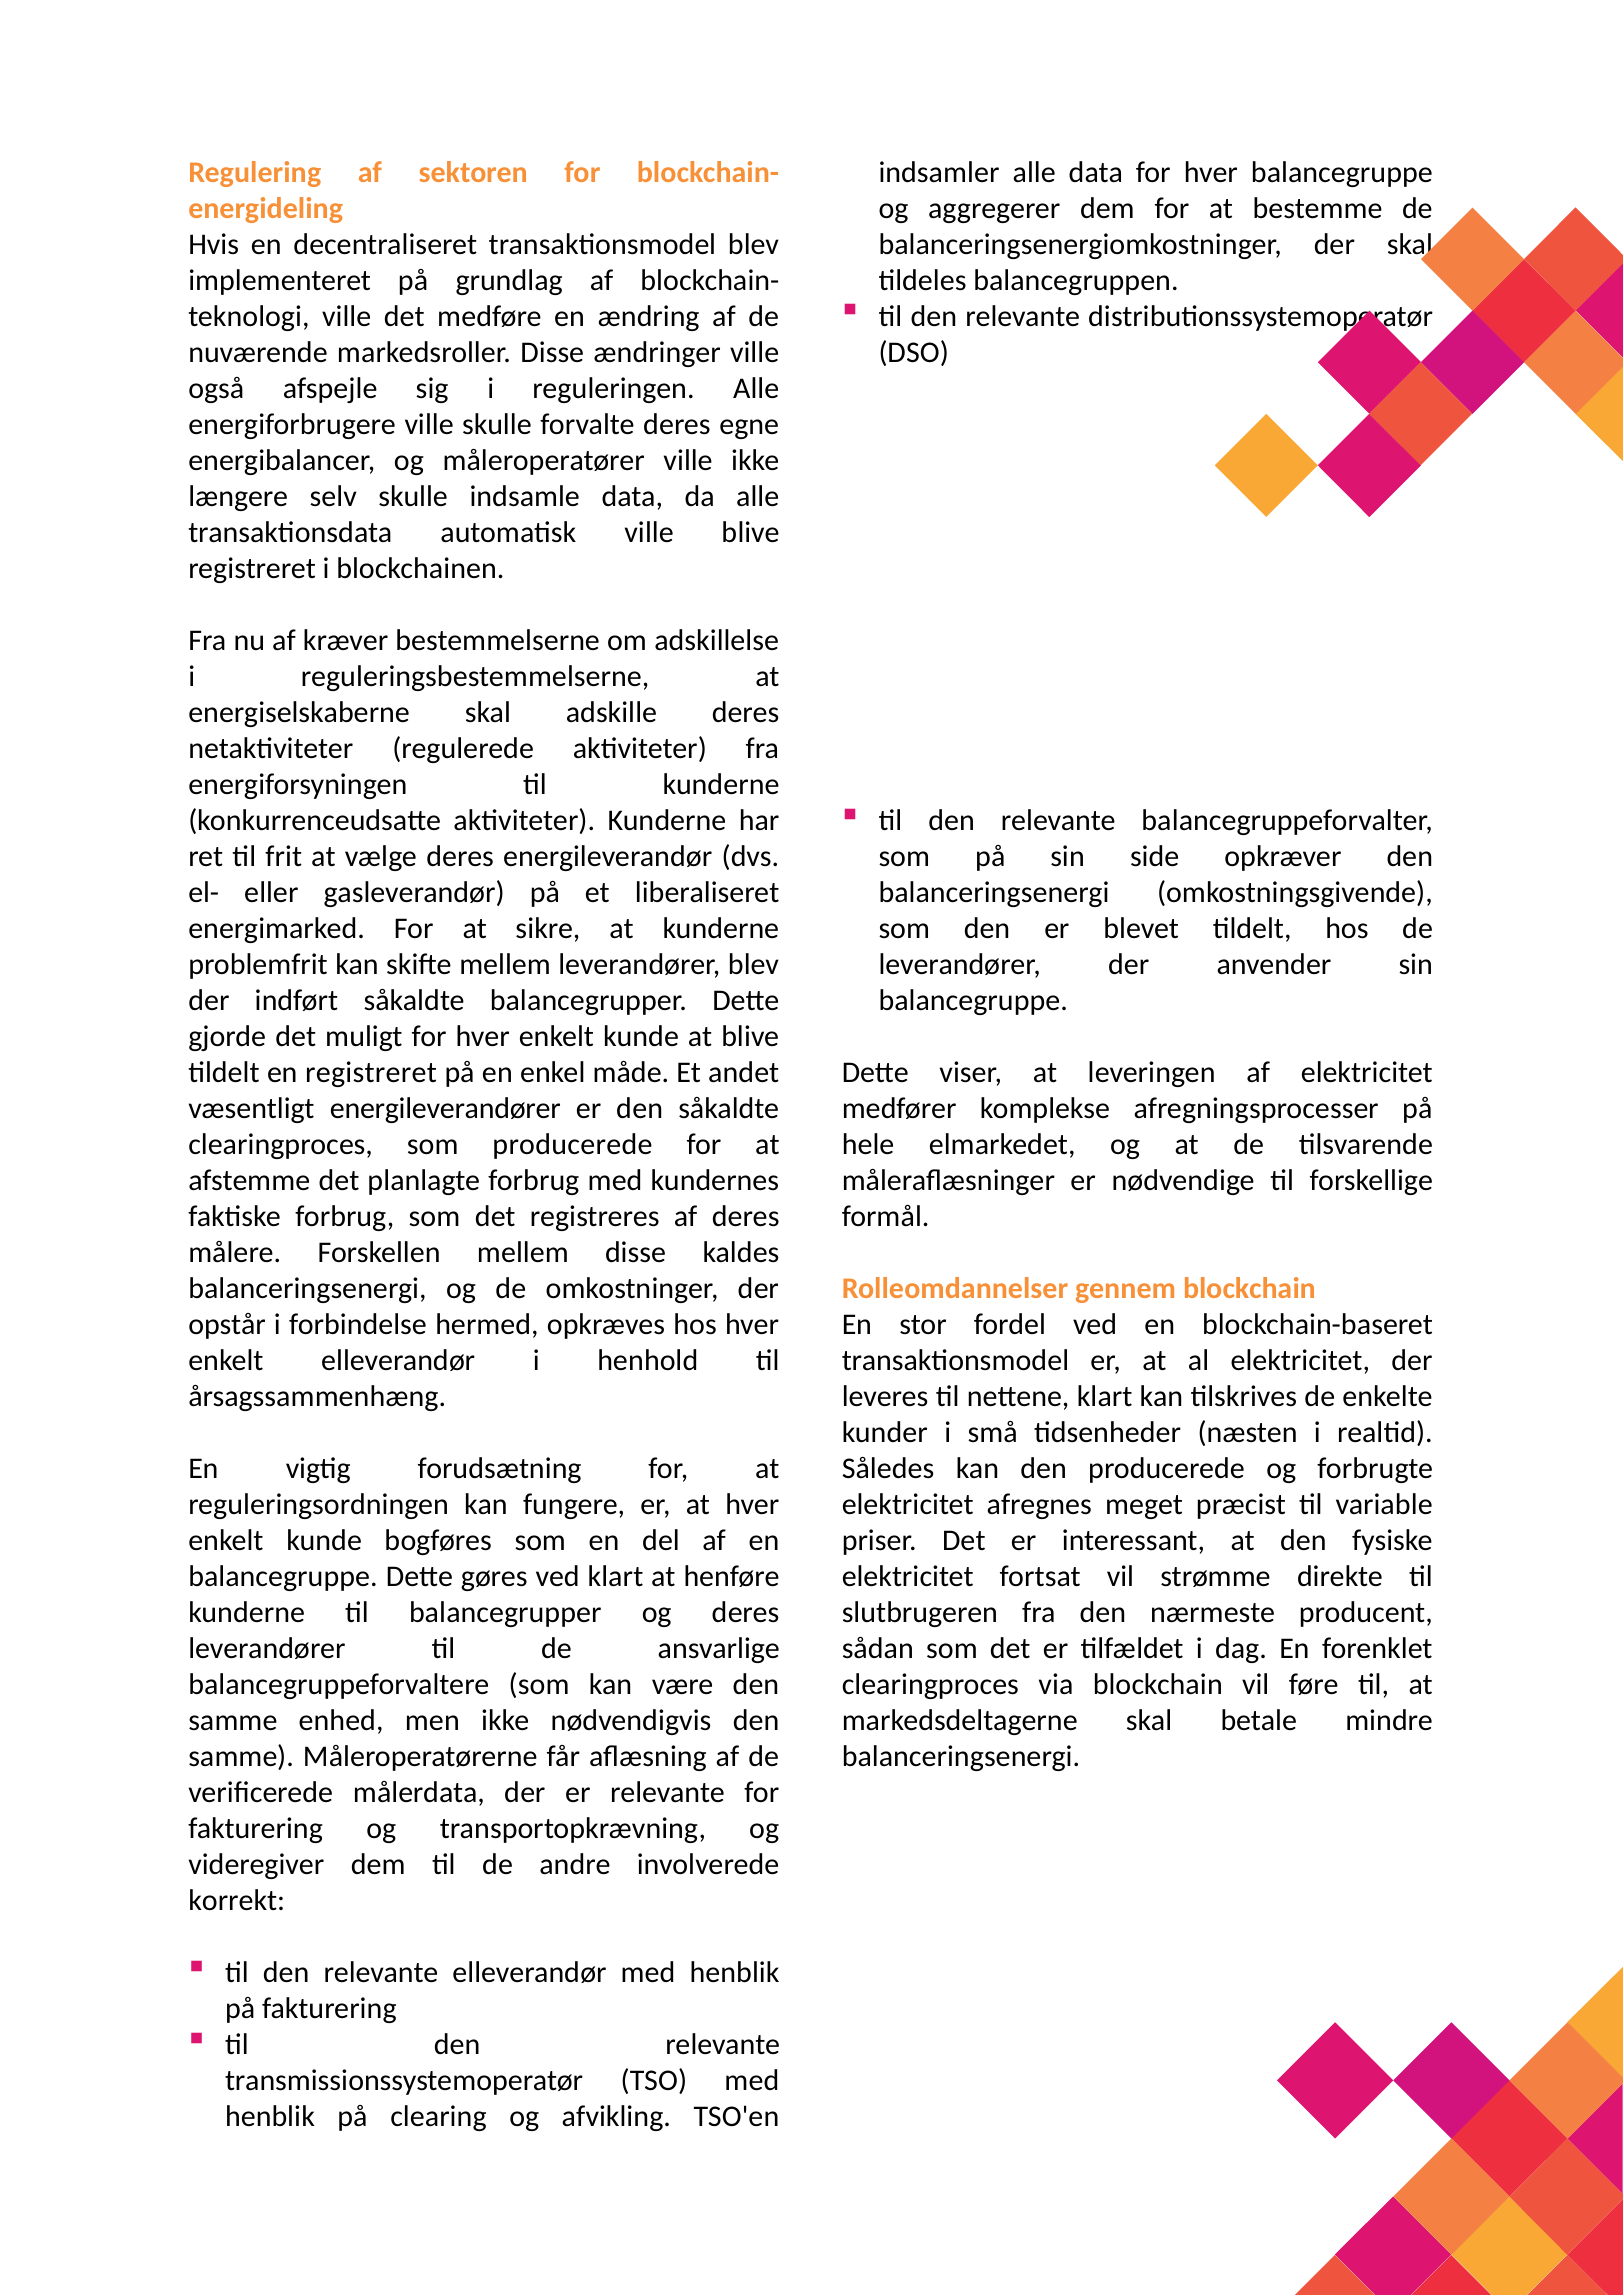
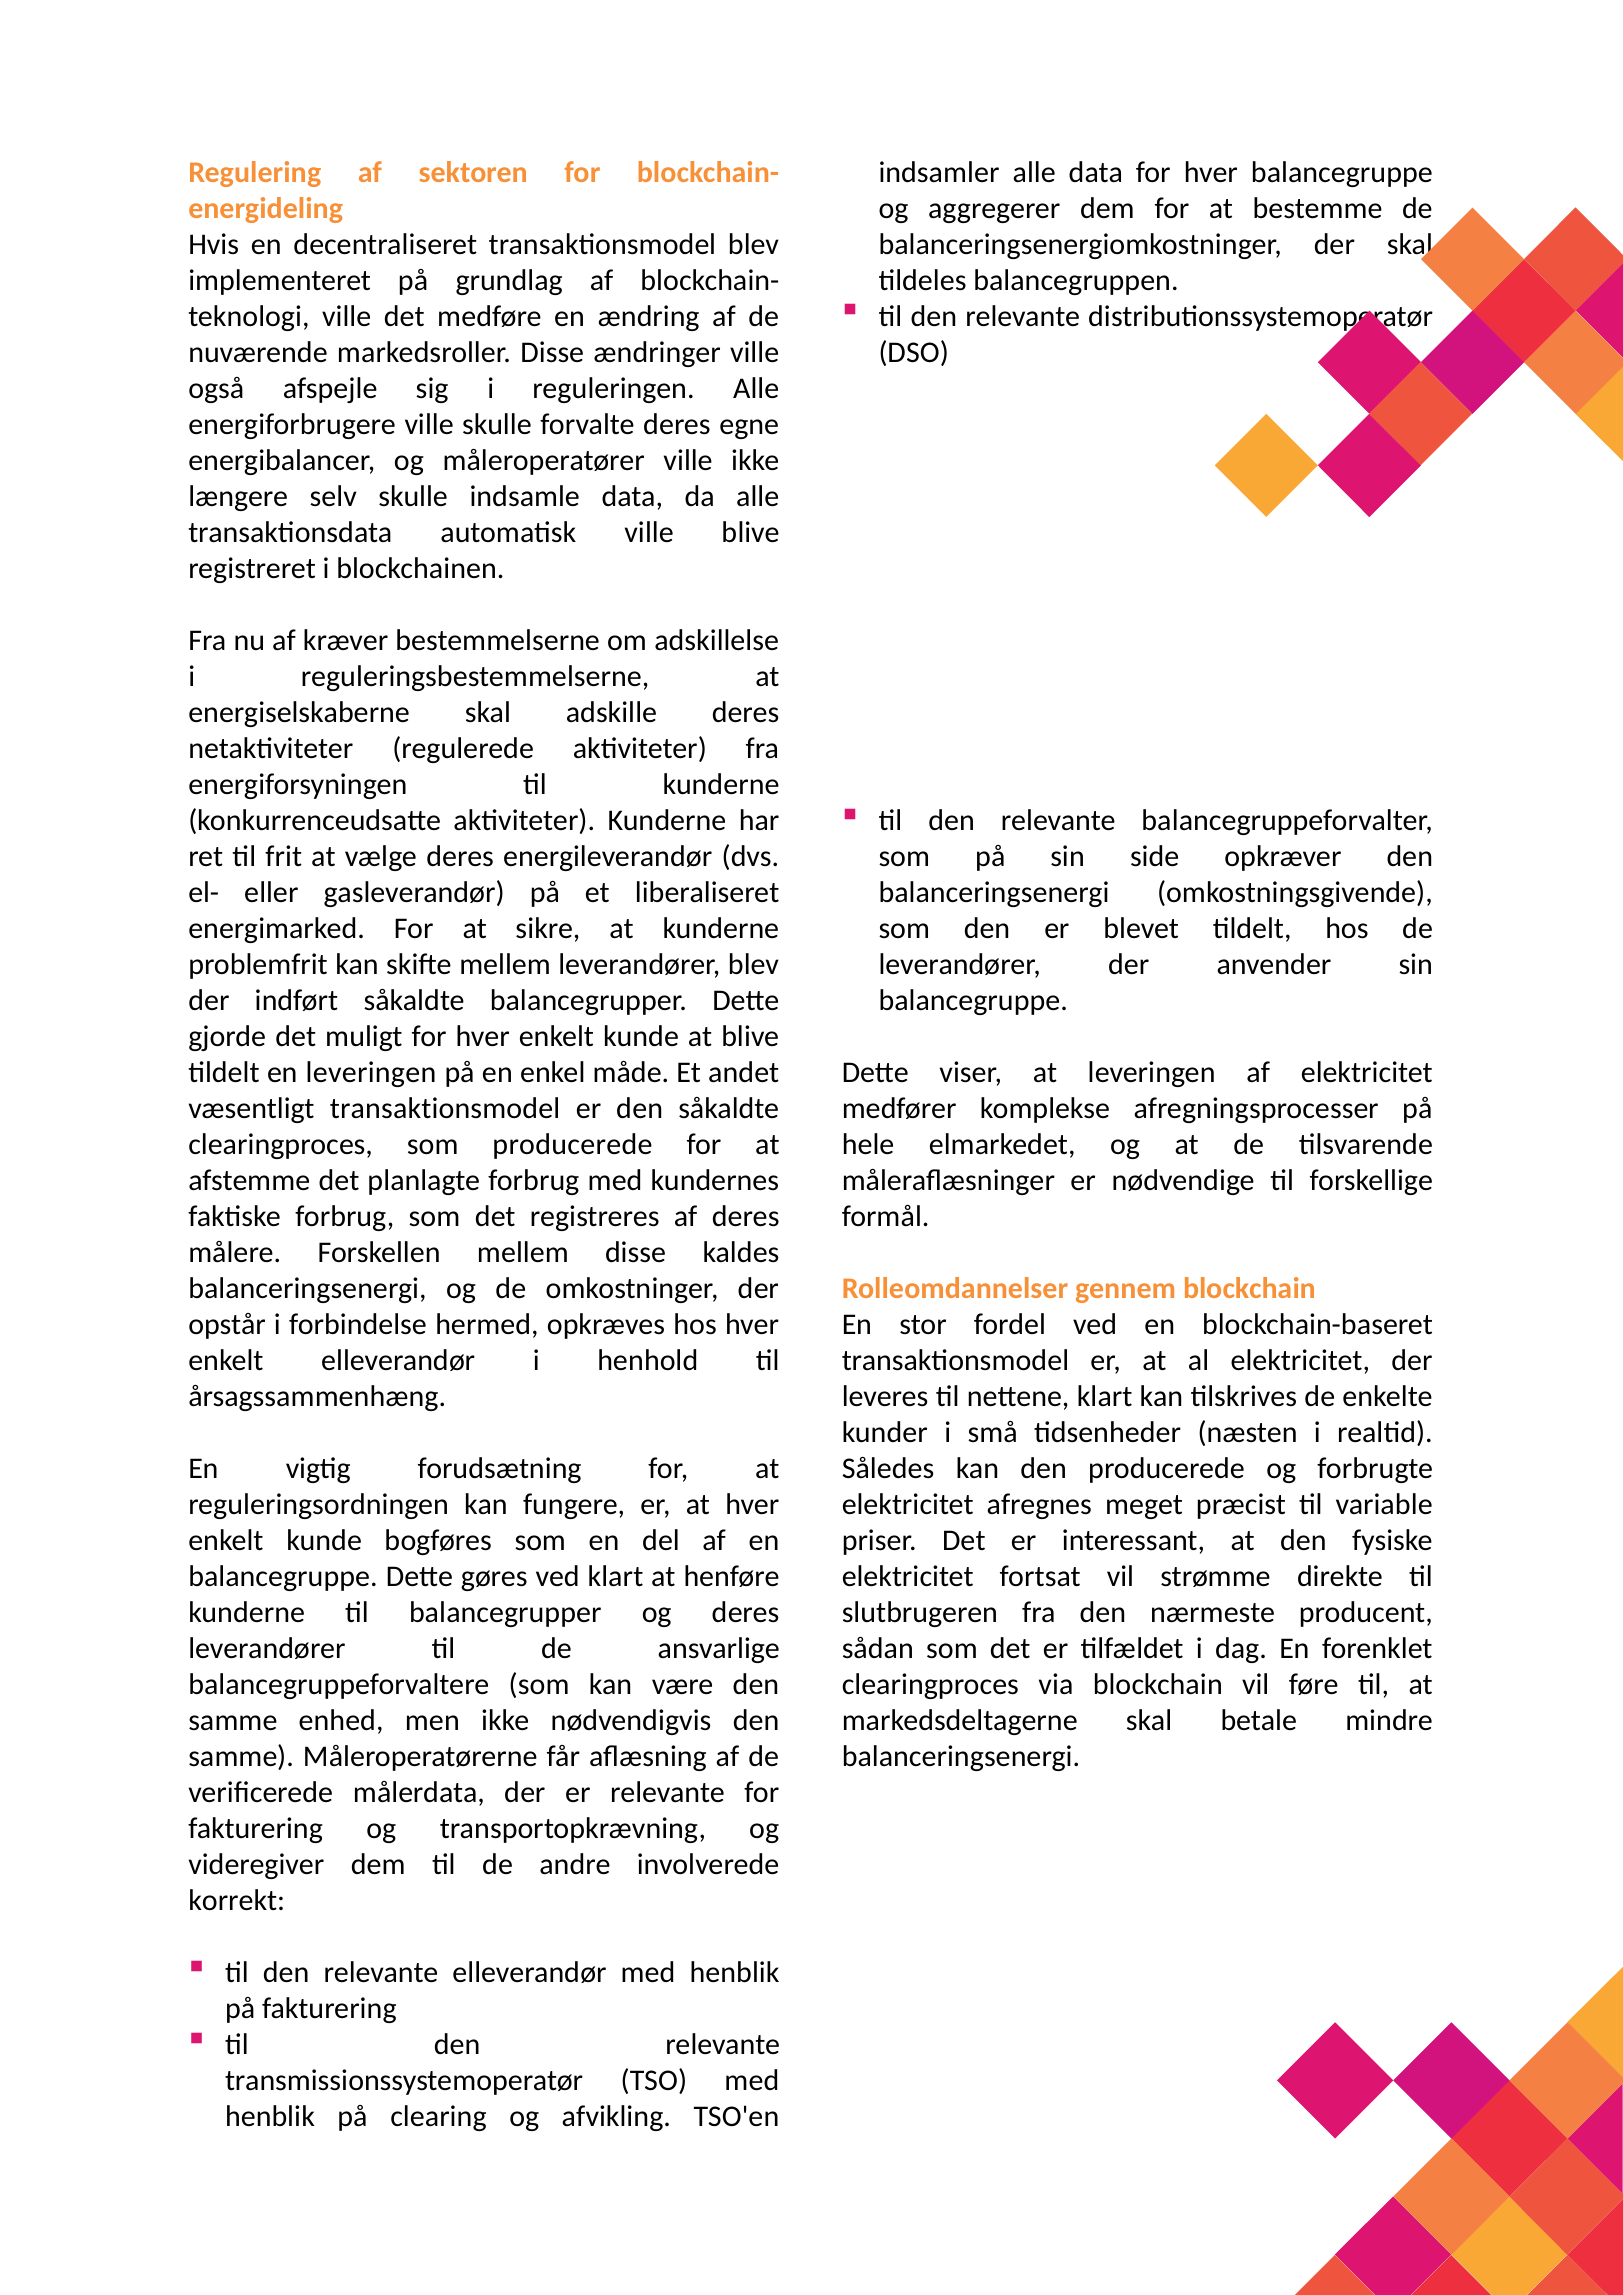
en registreret: registreret -> leveringen (371, 1073)
væsentligt energileverandører: energileverandører -> transaktionsmodel (445, 1109)
